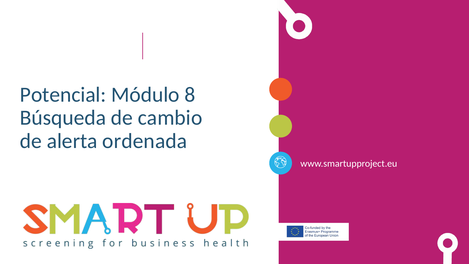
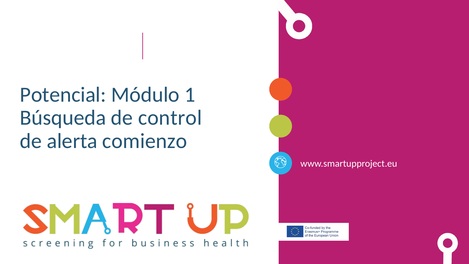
8: 8 -> 1 (190, 95)
cambio: cambio -> control (170, 118)
ordenada: ordenada -> comienzo (145, 141)
